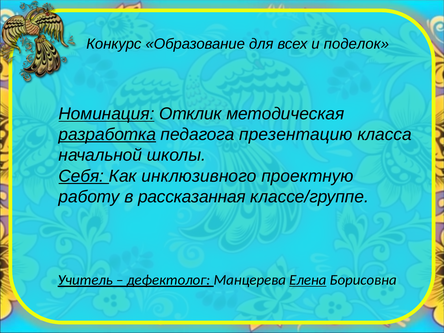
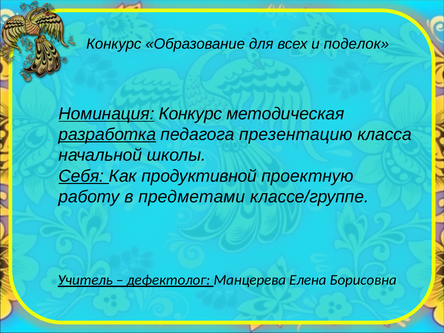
Номинация Отклик: Отклик -> Конкурс (190, 114)
инклюзивного: инклюзивного -> продуктивной (199, 176)
рассказанная: рассказанная -> предметами (192, 197)
Елена underline: present -> none (308, 280)
